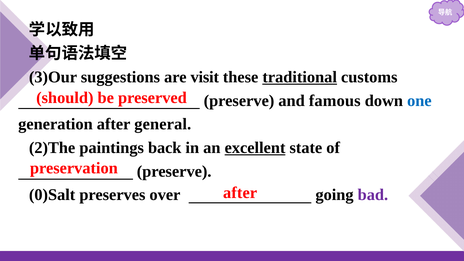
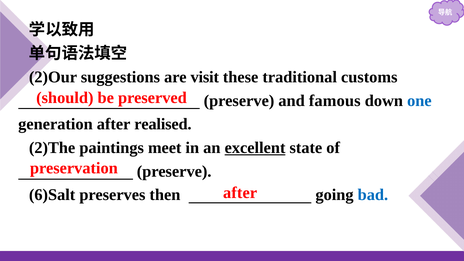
3)Our: 3)Our -> 2)Our (53, 77)
traditional underline: present -> none (300, 77)
general: general -> realised (163, 124)
back: back -> meet (165, 148)
0)Salt: 0)Salt -> 6)Salt (52, 195)
over: over -> then (165, 195)
bad colour: purple -> blue (373, 195)
